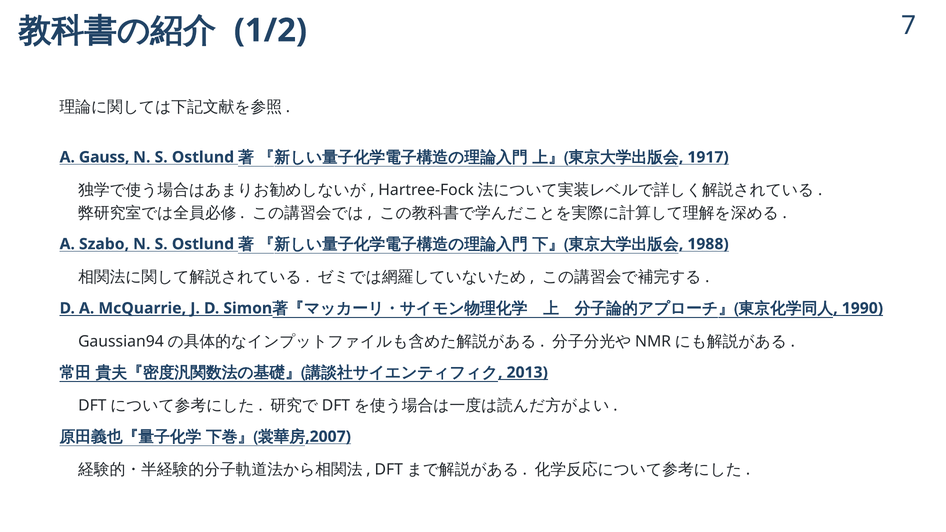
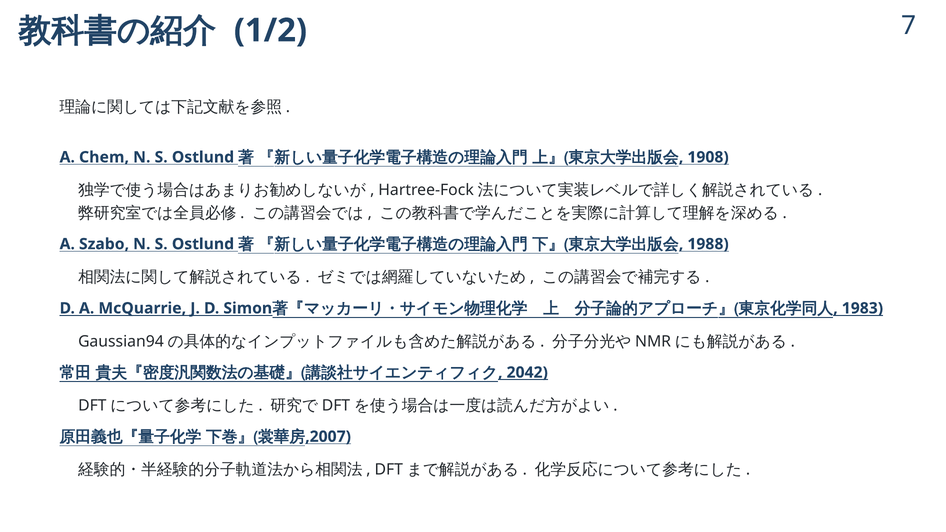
Gauss: Gauss -> Chem (104, 157)
1917: 1917 -> 1908 (708, 157)
1990: 1990 -> 1983 (862, 308)
2013: 2013 -> 2042 (527, 373)
